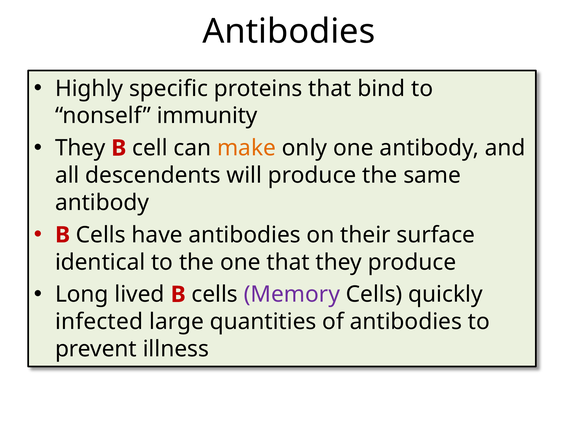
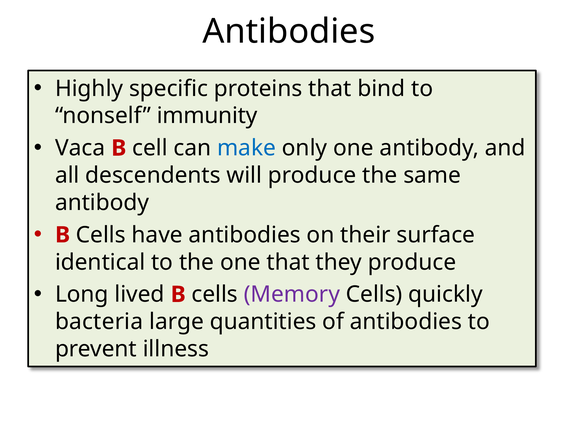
They: They -> Vaca (80, 148)
make colour: orange -> blue (247, 148)
infected: infected -> bacteria (99, 322)
